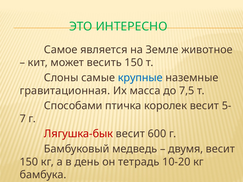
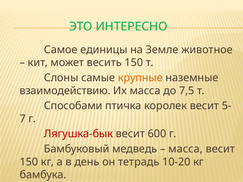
является: является -> единицы (104, 50)
крупные colour: blue -> orange (140, 78)
гравитационная: гравитационная -> взаимодействию (65, 91)
двумя: двумя -> масса (186, 149)
